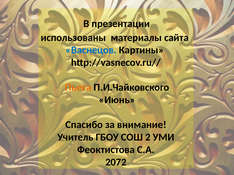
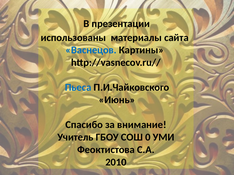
Пьеса colour: orange -> blue (78, 88)
2: 2 -> 0 (148, 138)
2072: 2072 -> 2010 (116, 163)
